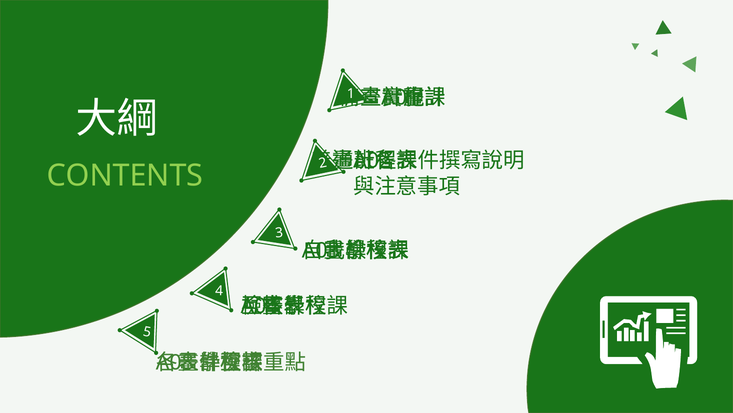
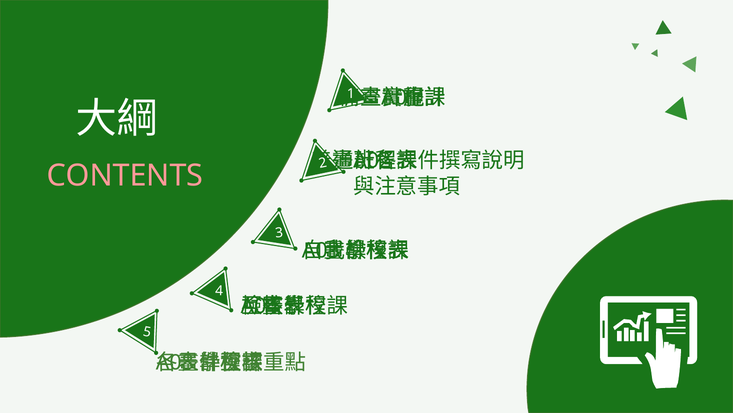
CONTENTS colour: light green -> pink (125, 175)
